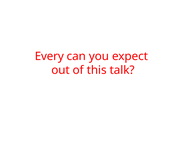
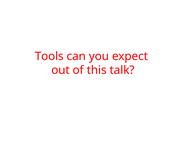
Every: Every -> Tools (49, 56)
